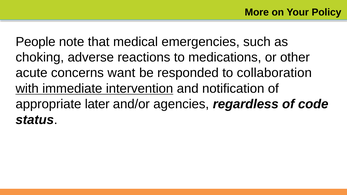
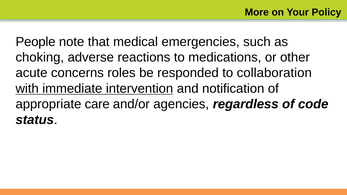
want: want -> roles (121, 73)
later: later -> care (97, 104)
